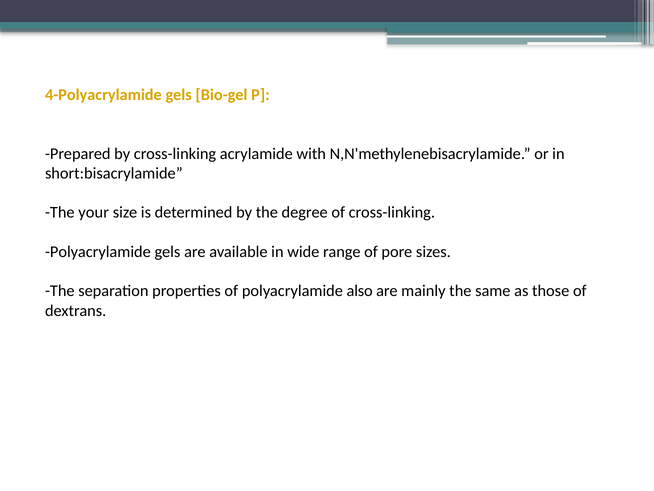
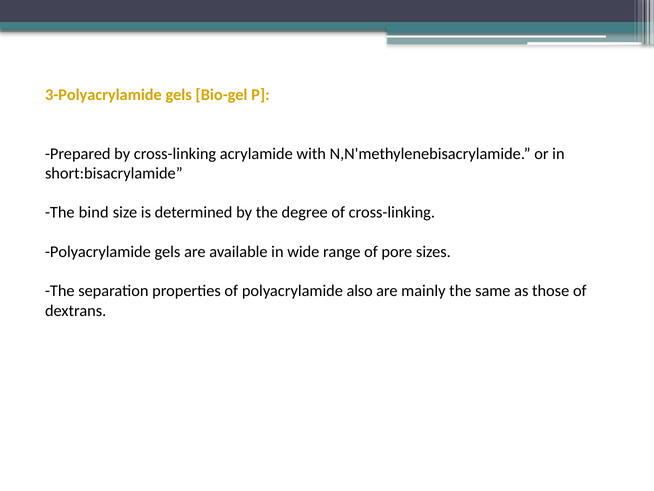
4-Polyacrylamide: 4-Polyacrylamide -> 3-Polyacrylamide (103, 95)
your: your -> bind (94, 212)
